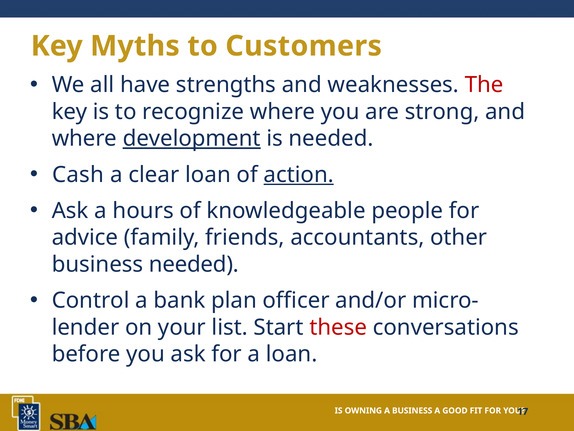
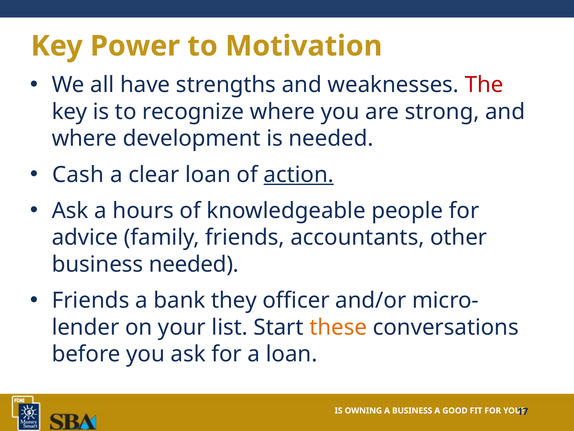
Myths: Myths -> Power (135, 46)
Customers: Customers -> Motivation (304, 46)
development underline: present -> none (192, 138)
Control: Control -> Friends (91, 300)
plan: plan -> they (234, 300)
these colour: red -> orange (338, 327)
